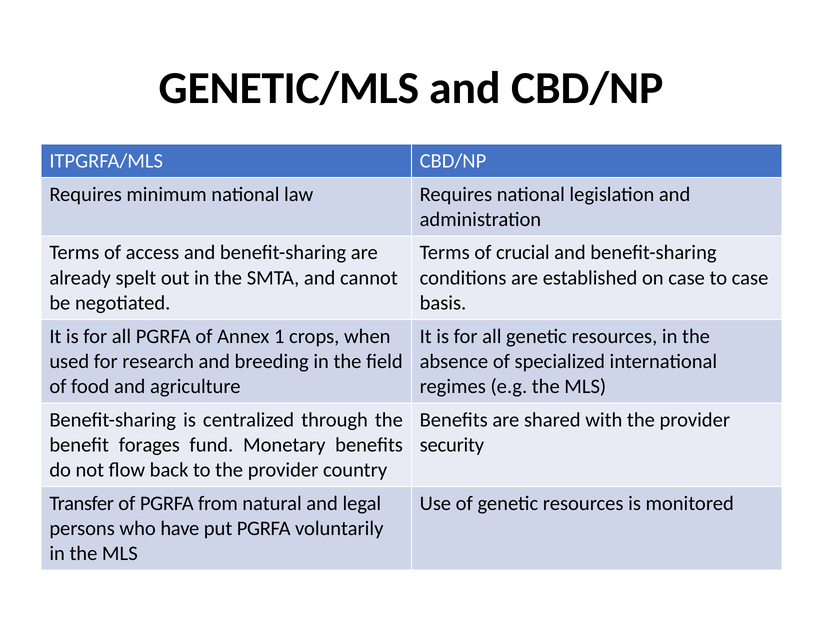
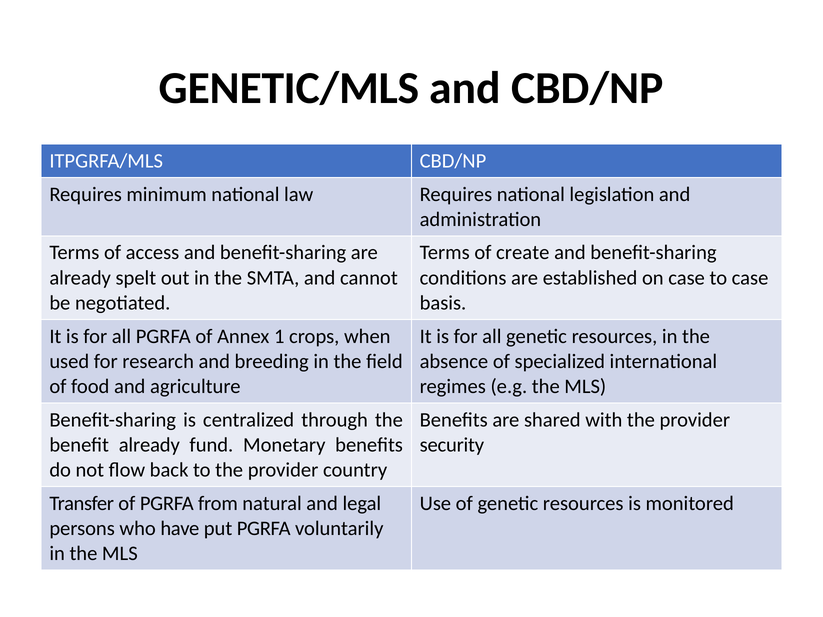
crucial: crucial -> create (523, 253)
benefit forages: forages -> already (149, 445)
